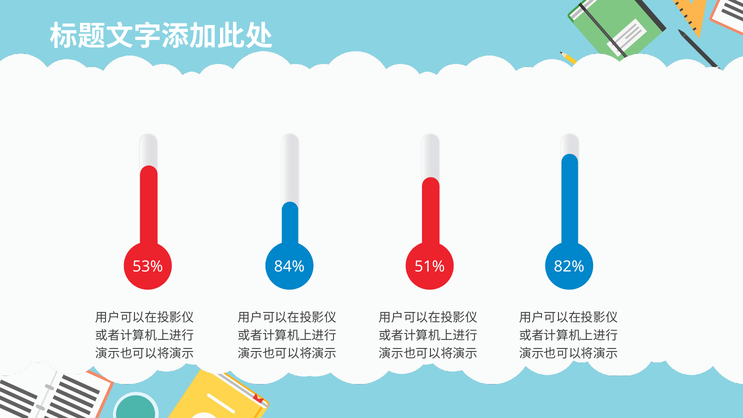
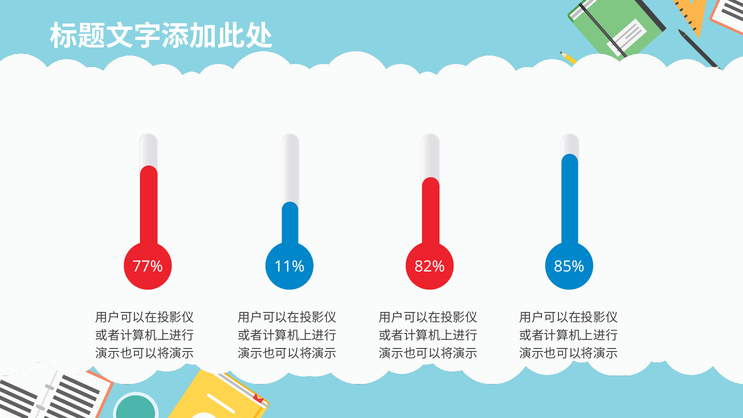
53%: 53% -> 77% (148, 267)
84%: 84% -> 11% (289, 267)
51%: 51% -> 82% (430, 267)
82%: 82% -> 85% (569, 267)
